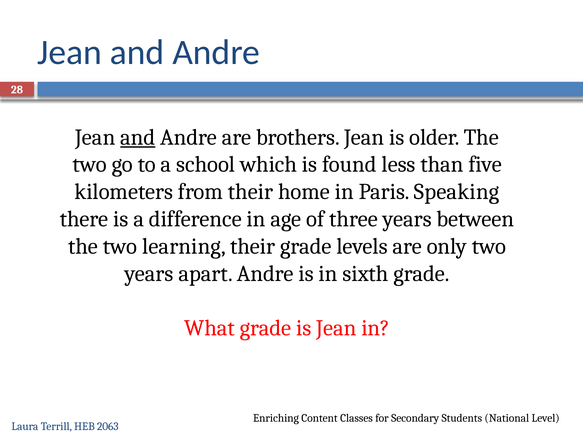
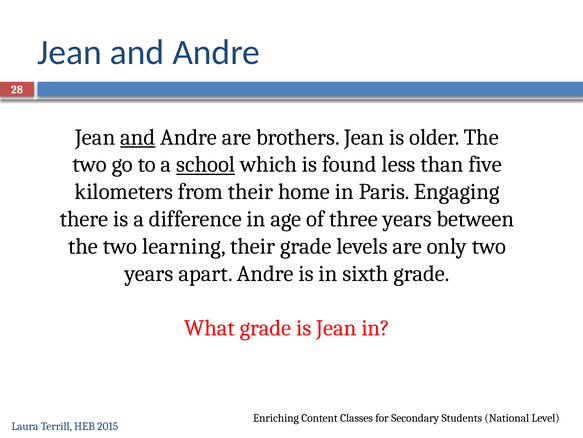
school underline: none -> present (206, 164)
Speaking: Speaking -> Engaging (457, 191)
2063: 2063 -> 2015 (108, 426)
